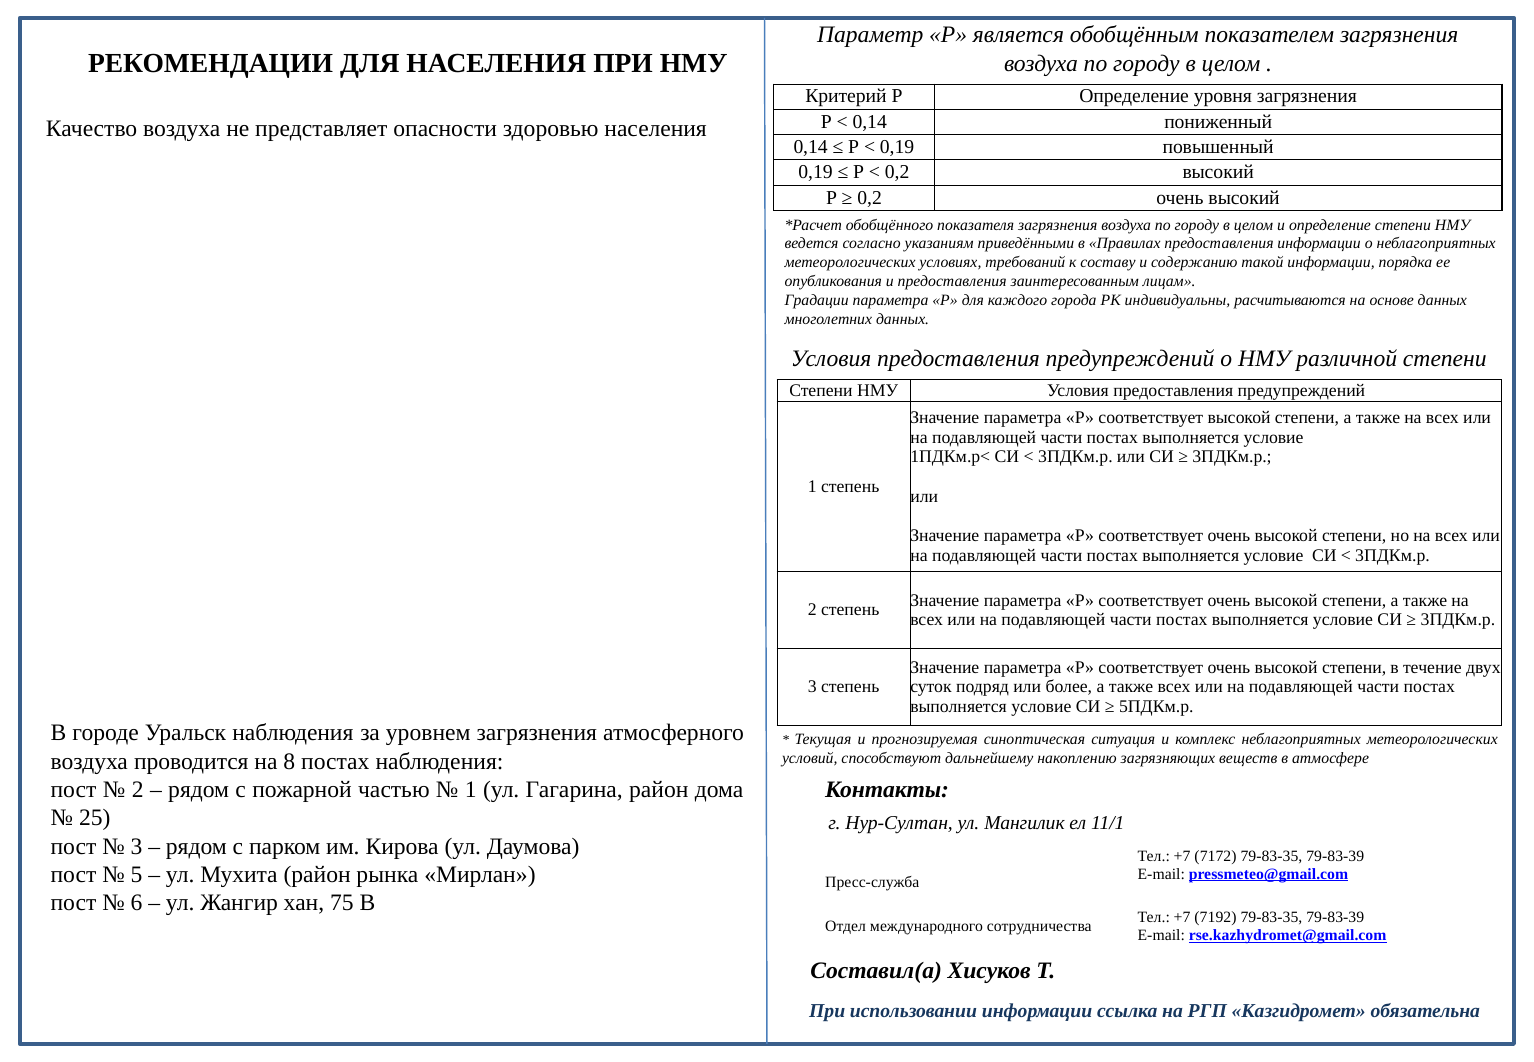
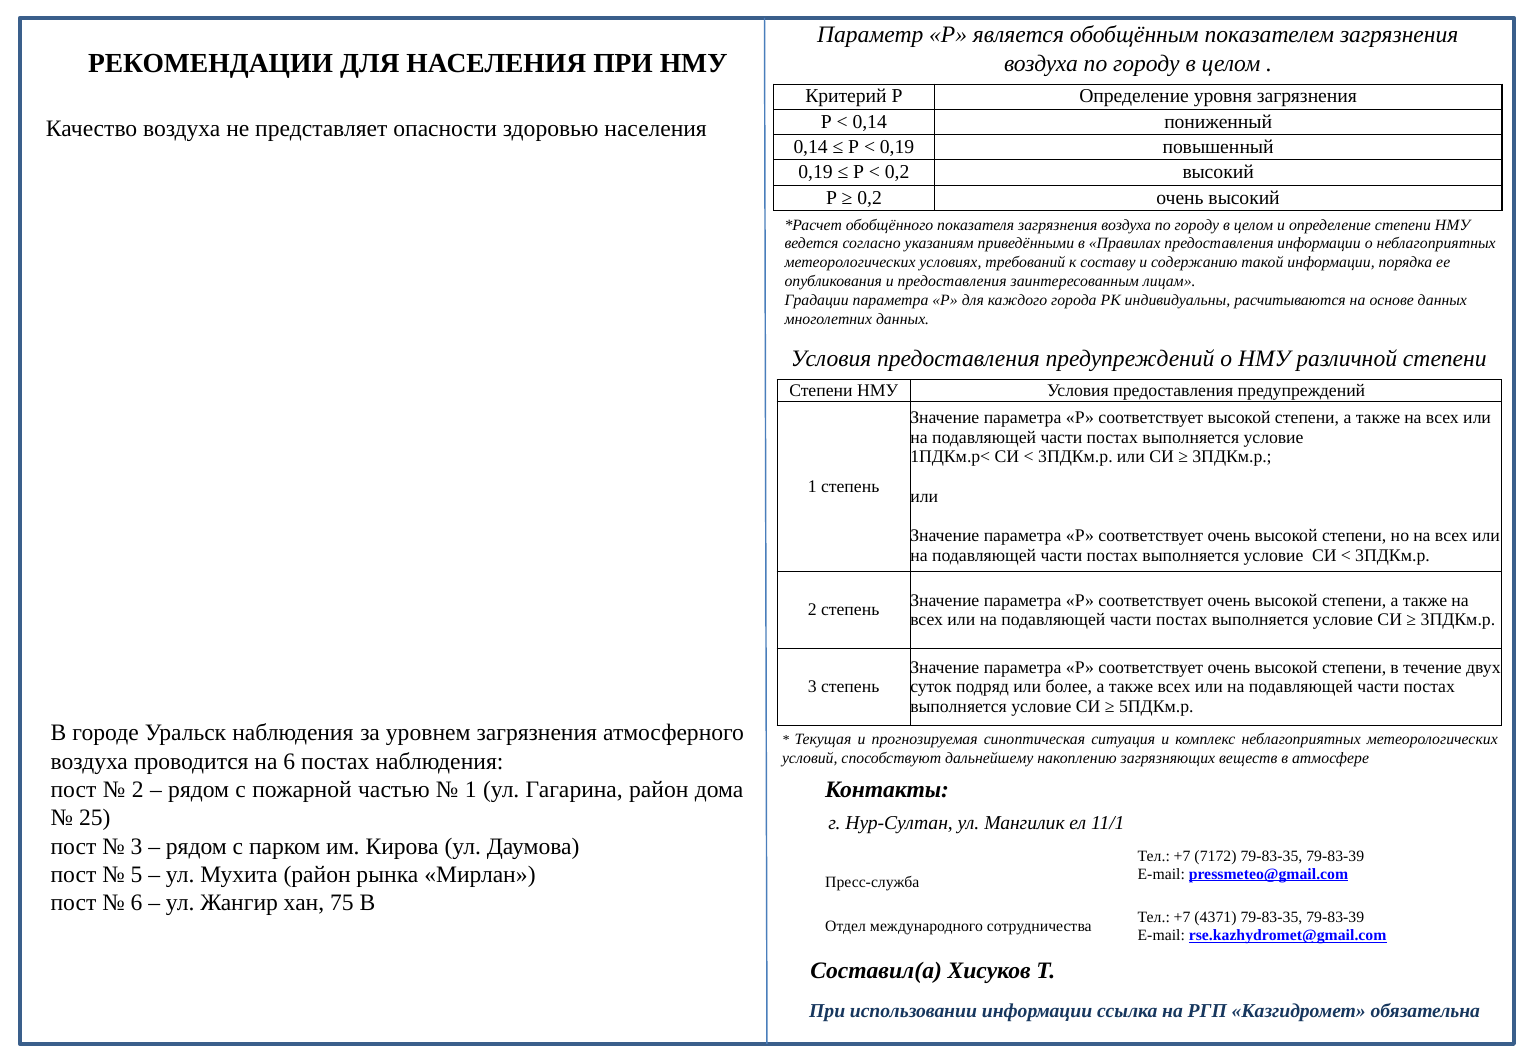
на 8: 8 -> 6 (289, 761)
7192: 7192 -> 4371 (1216, 918)
